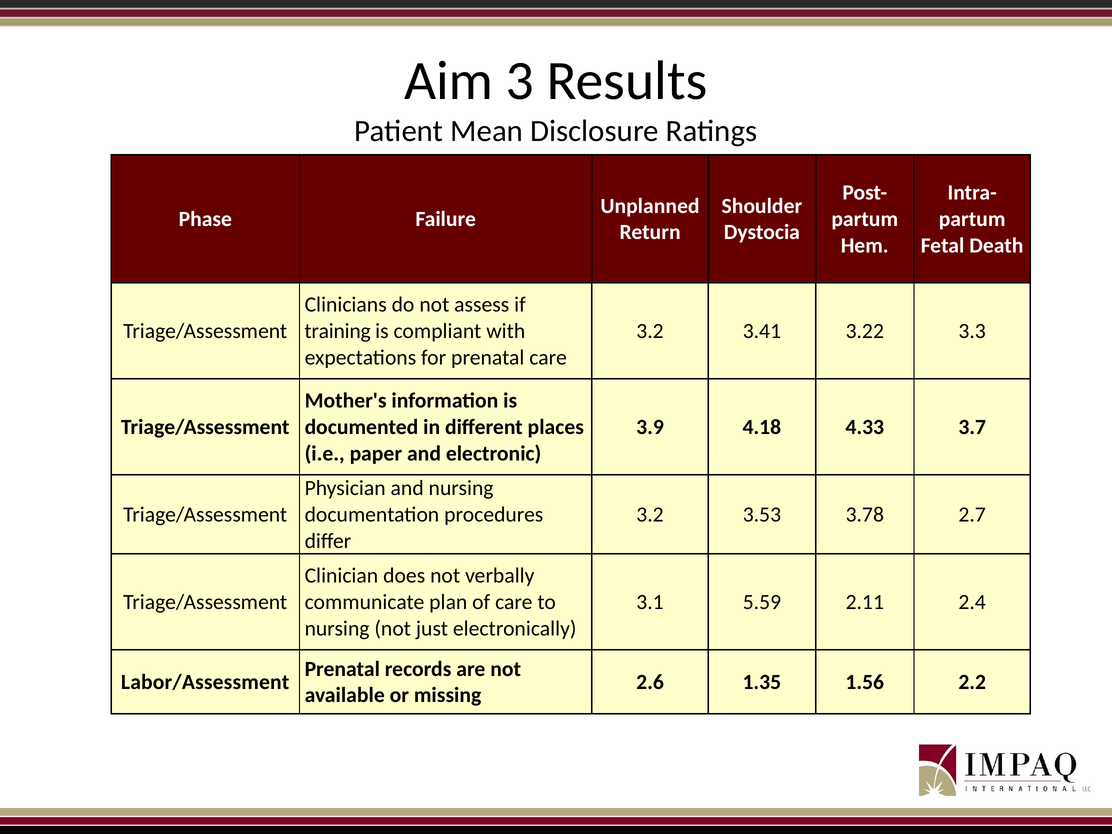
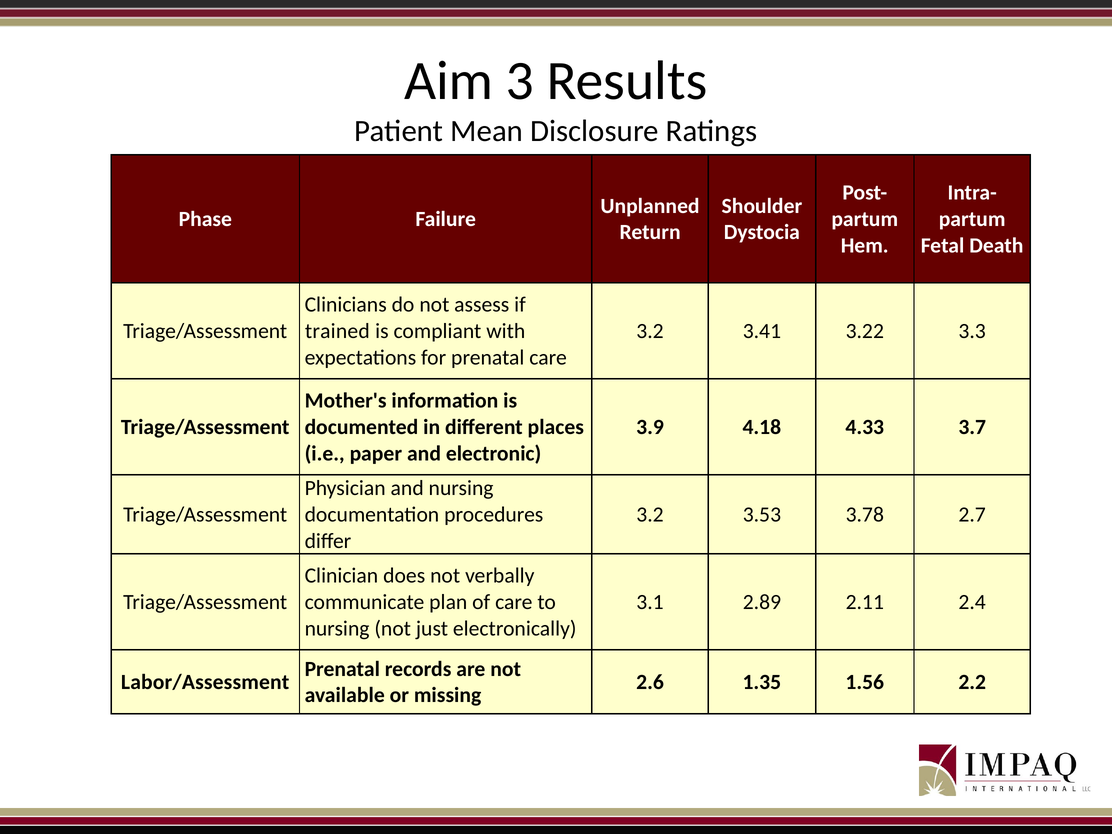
training: training -> trained (337, 331)
5.59: 5.59 -> 2.89 (762, 602)
